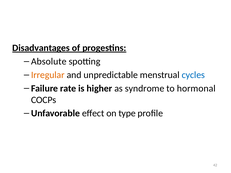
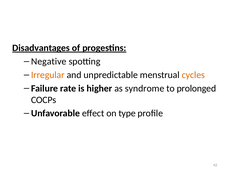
Absolute: Absolute -> Negative (49, 62)
cycles colour: blue -> orange (193, 75)
hormonal: hormonal -> prolonged (196, 88)
